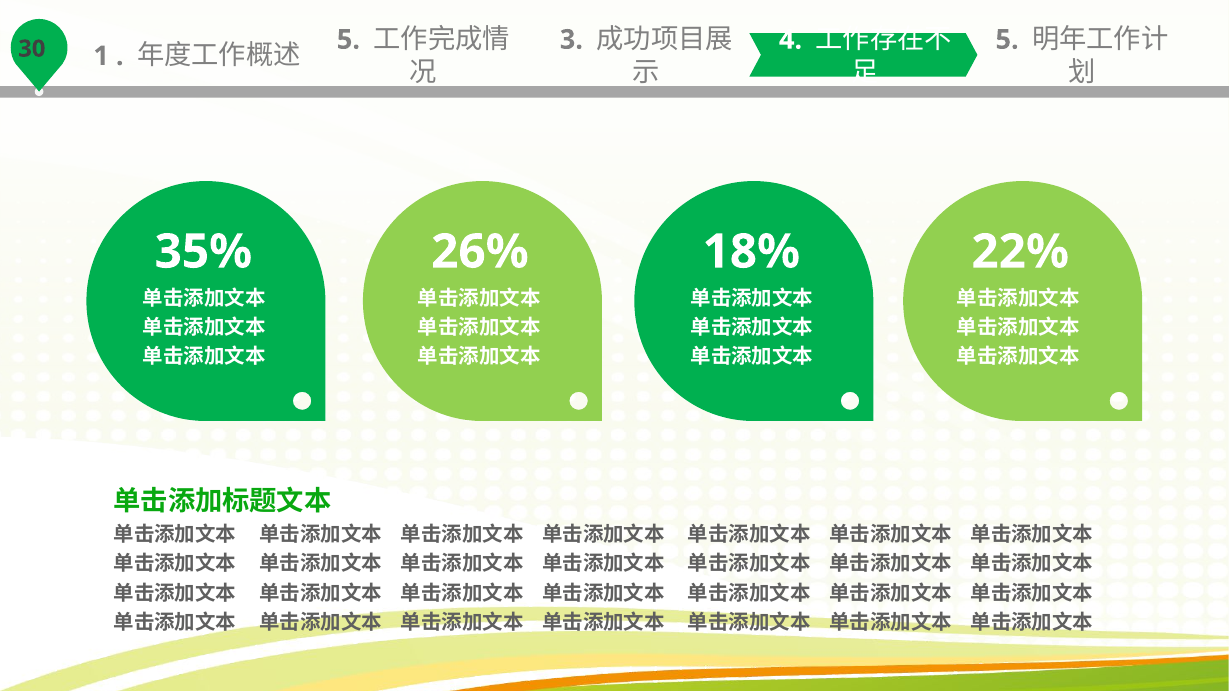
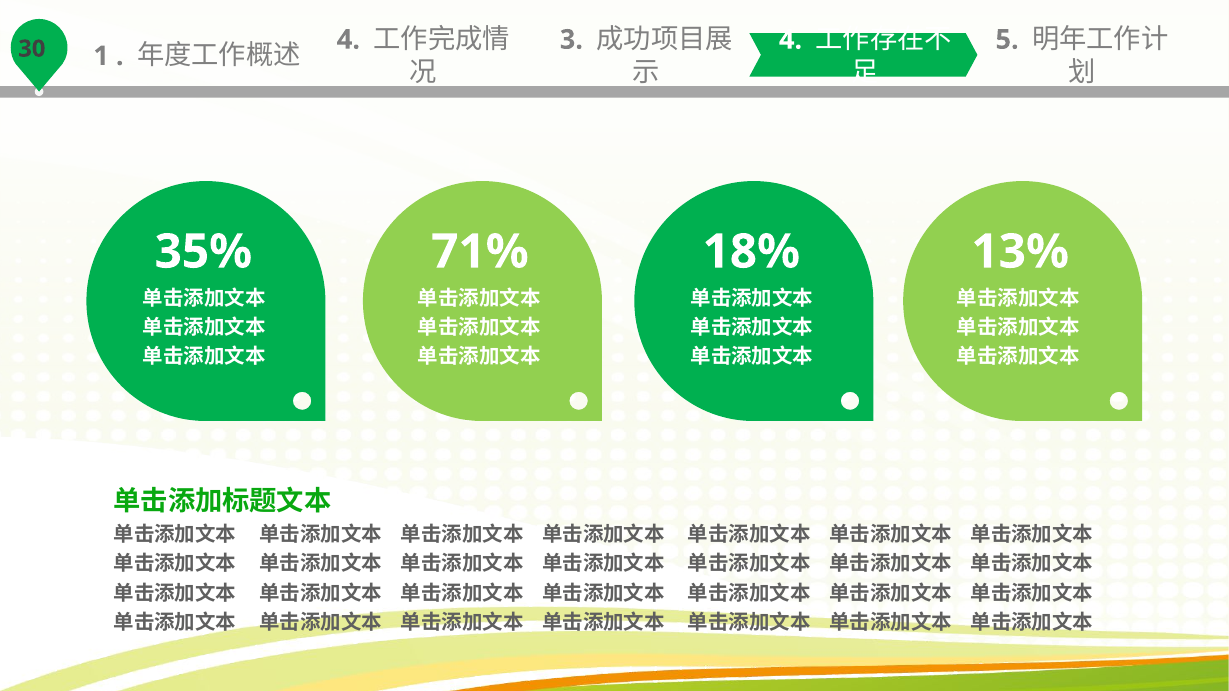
5: 5 -> 4 (348, 40)
26%: 26% -> 71% (480, 252)
22%: 22% -> 13% (1020, 252)
